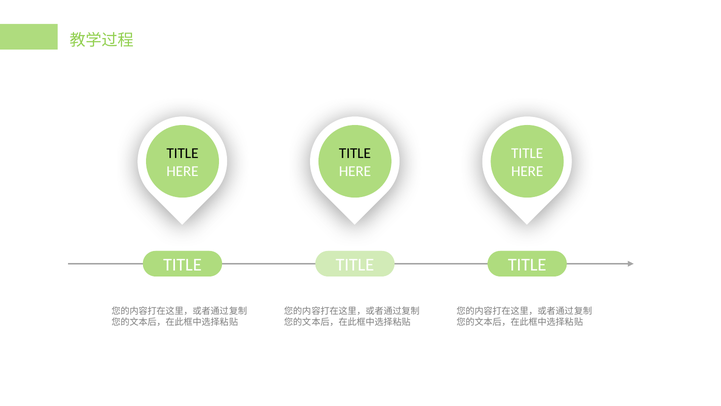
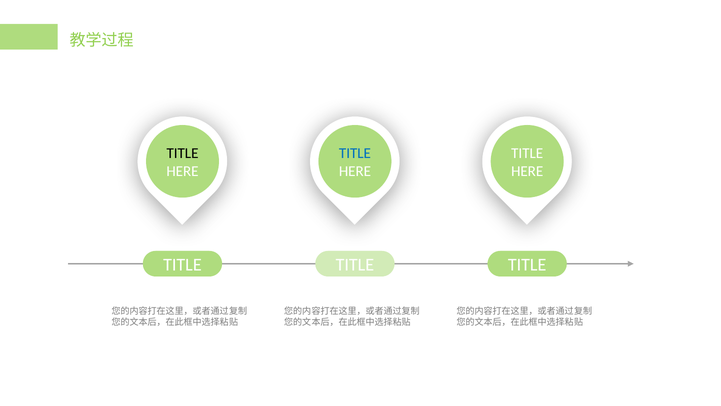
TITLE colour: black -> blue (355, 153)
